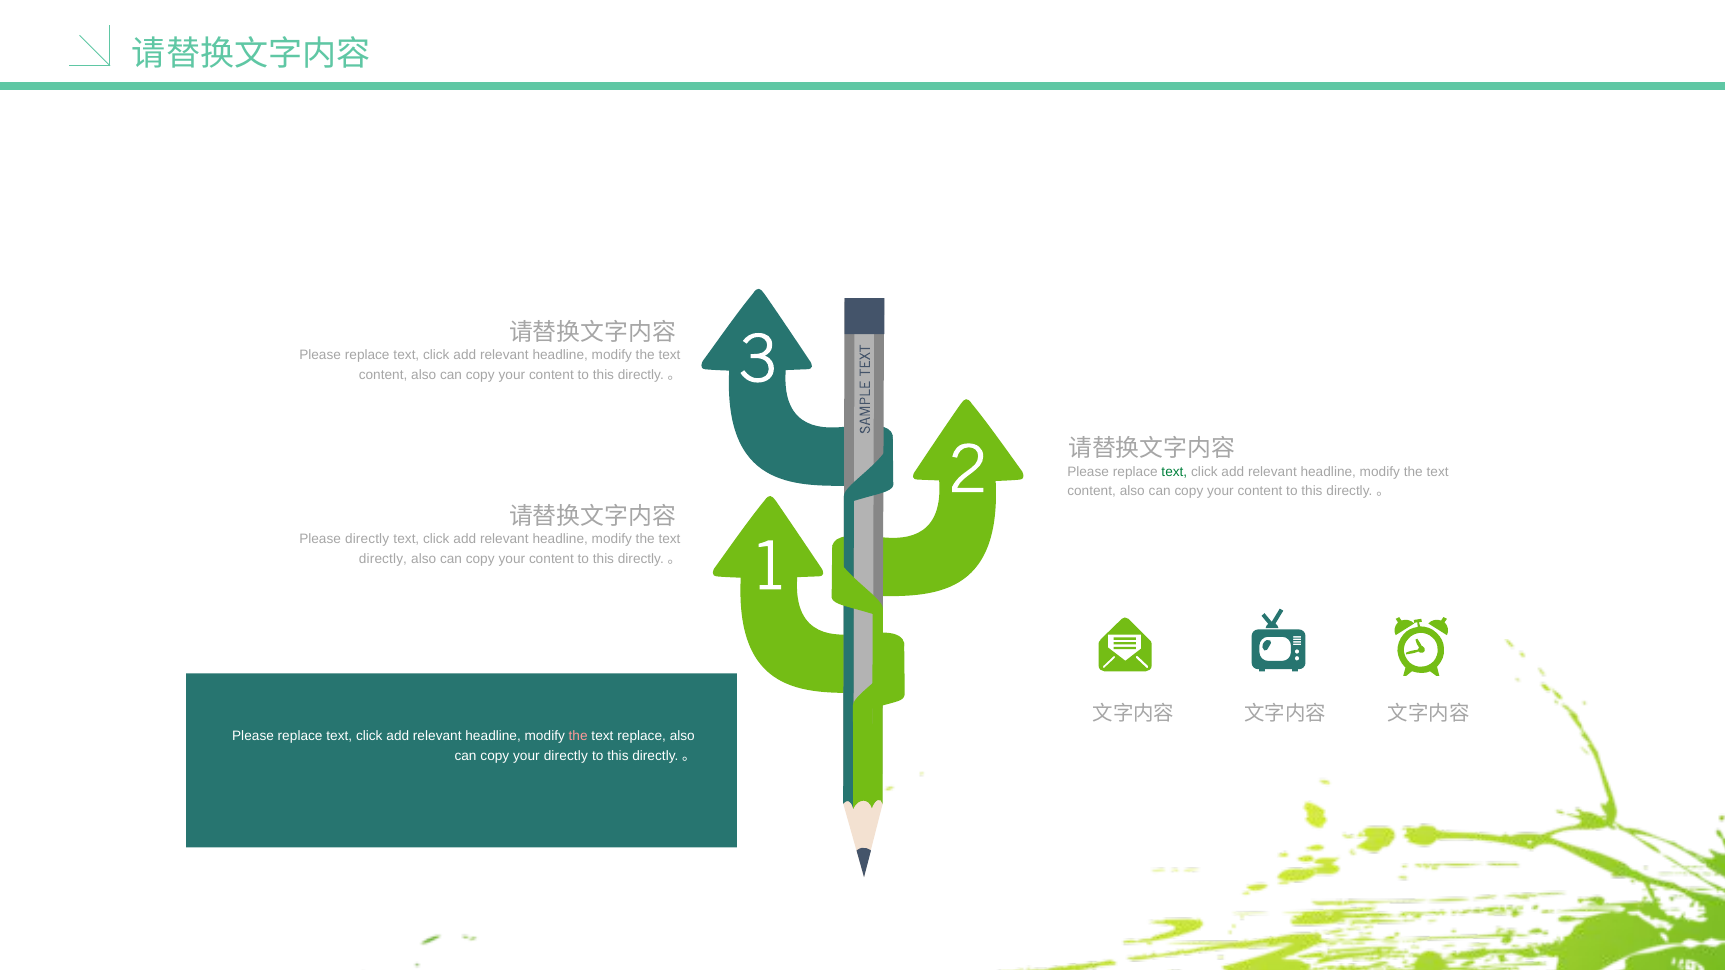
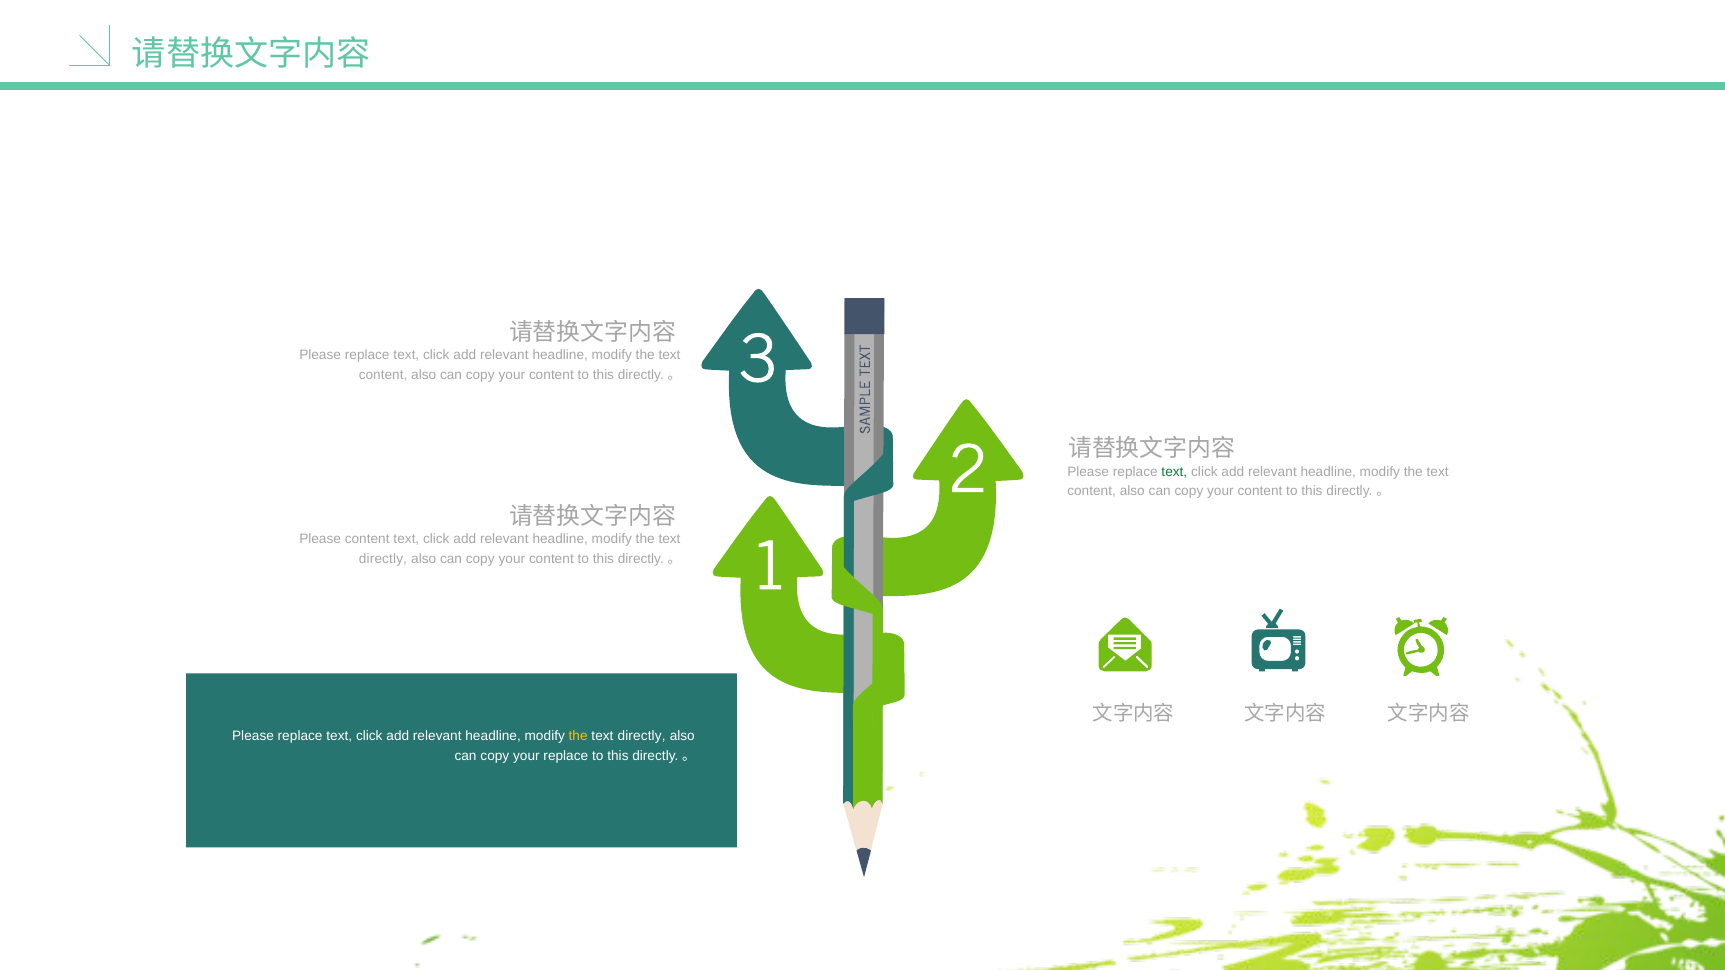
Please directly: directly -> content (367, 539)
the colour: pink -> yellow (578, 736)
replace: replace -> directly (642, 736)
your directly: directly -> replace (566, 756)
